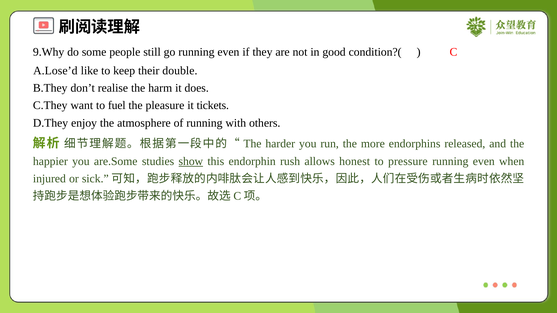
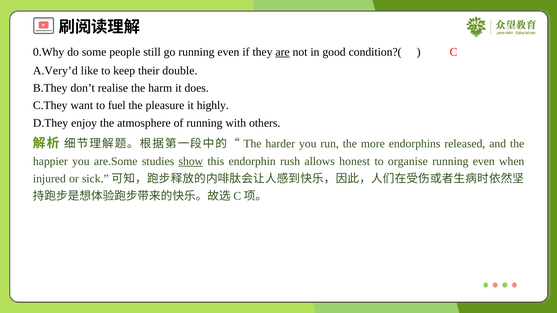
9.Why: 9.Why -> 0.Why (49, 52)
are underline: none -> present (283, 52)
A.Lose’d: A.Lose’d -> A.Very’d (55, 71)
tickets: tickets -> highly (213, 106)
pressure: pressure -> organise (408, 162)
